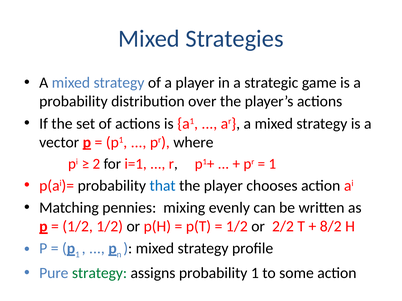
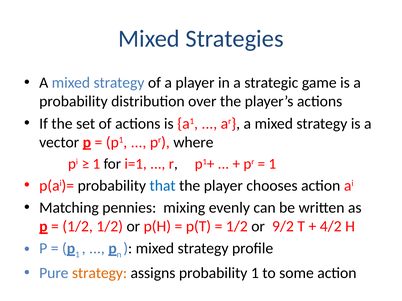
2: 2 -> 1 (96, 164)
2/2: 2/2 -> 9/2 (283, 227)
8/2: 8/2 -> 4/2 (331, 227)
strategy colour: green -> orange (100, 274)
